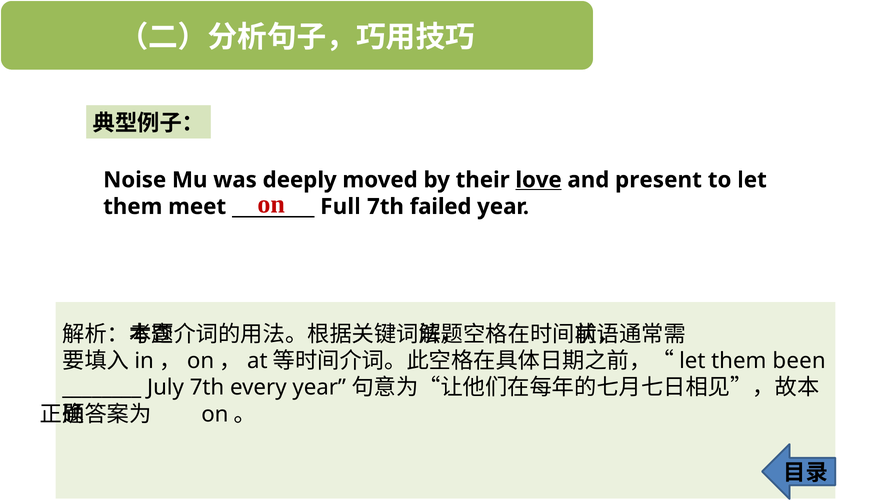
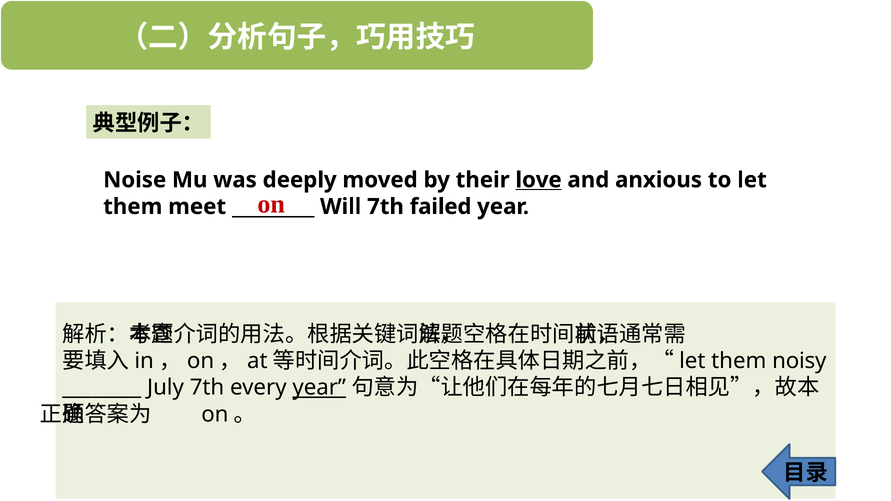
present: present -> anxious (659, 180)
Full: Full -> Will (341, 207)
been: been -> noisy (799, 361)
year underline: none -> present (319, 388)
